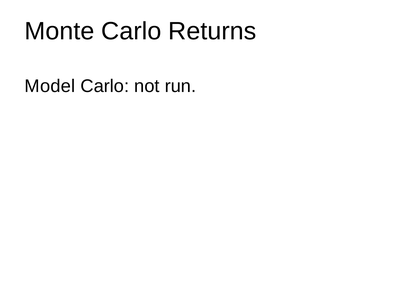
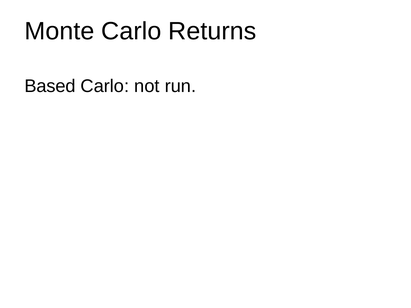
Model: Model -> Based (50, 86)
